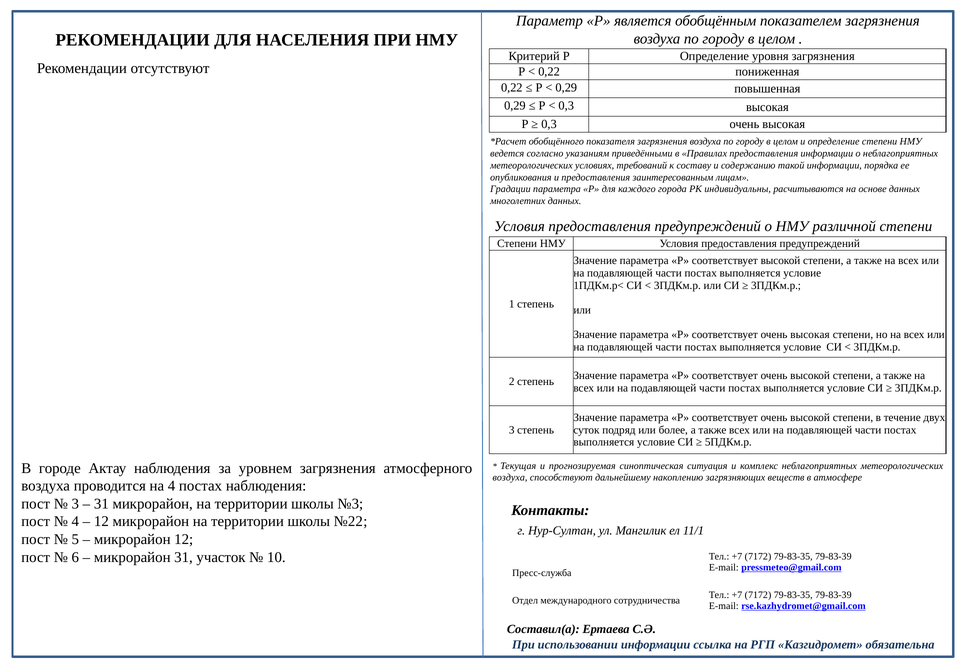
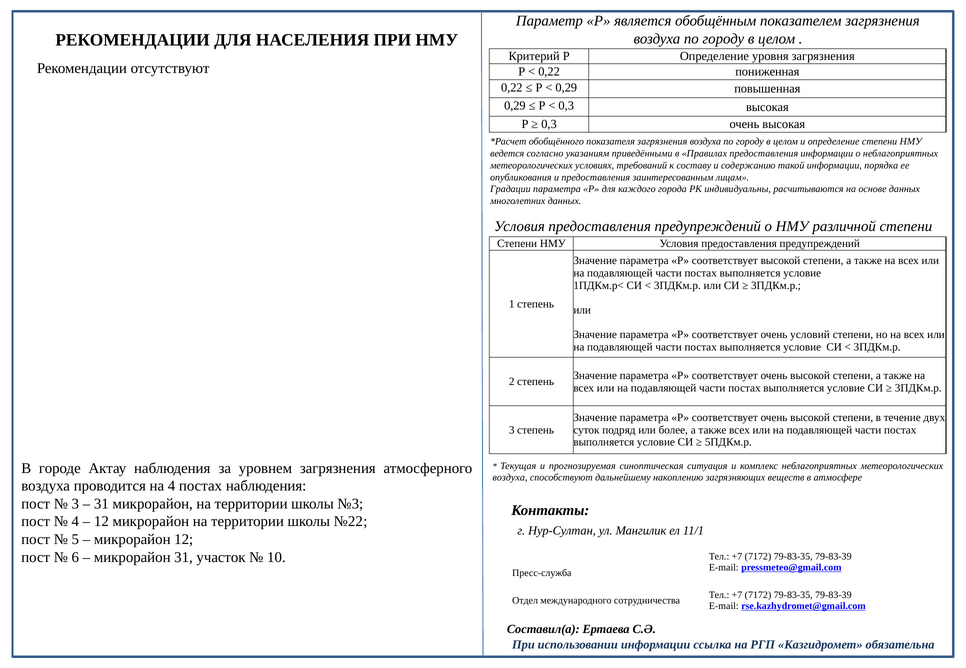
соответствует очень высокая: высокая -> условий (810, 335)
